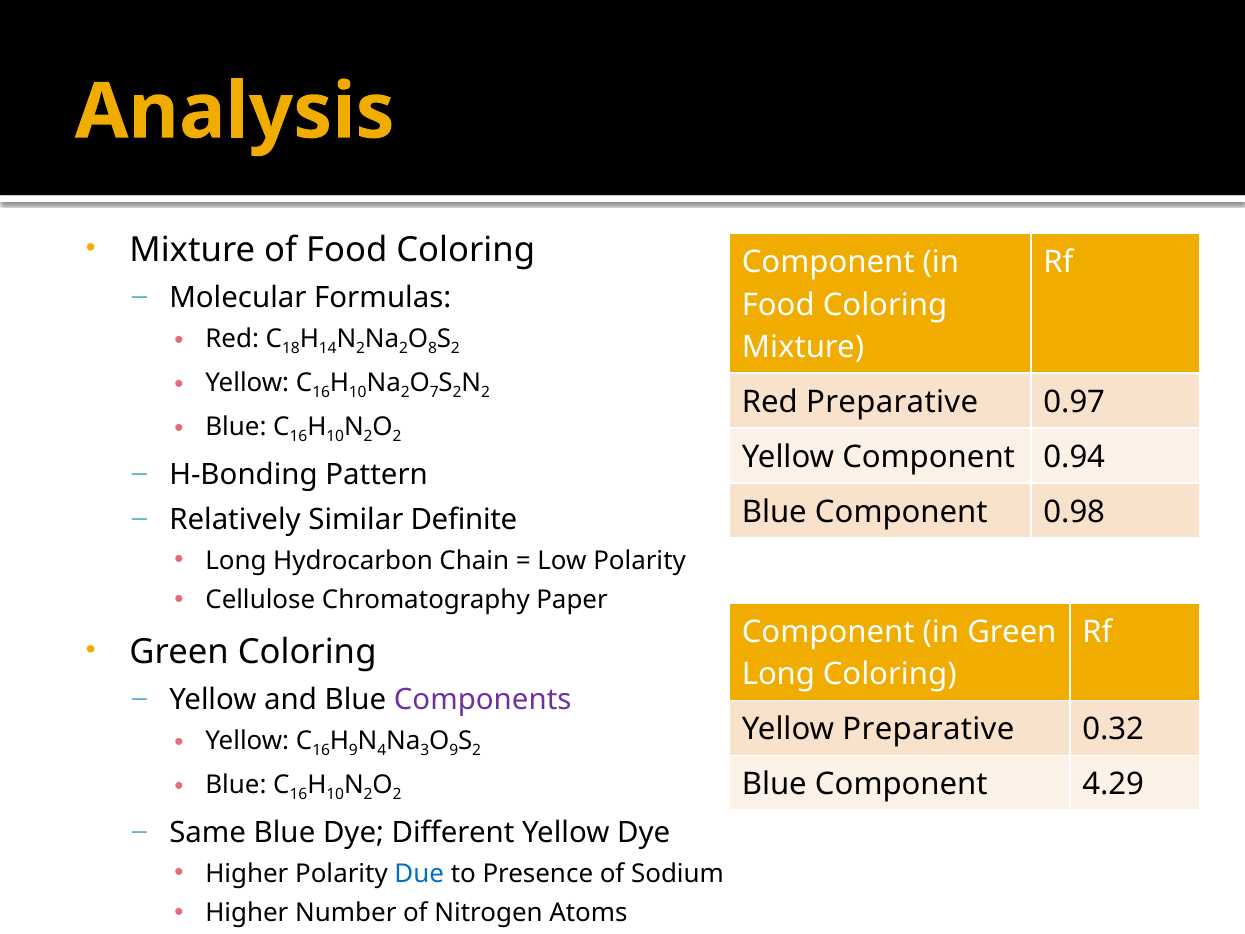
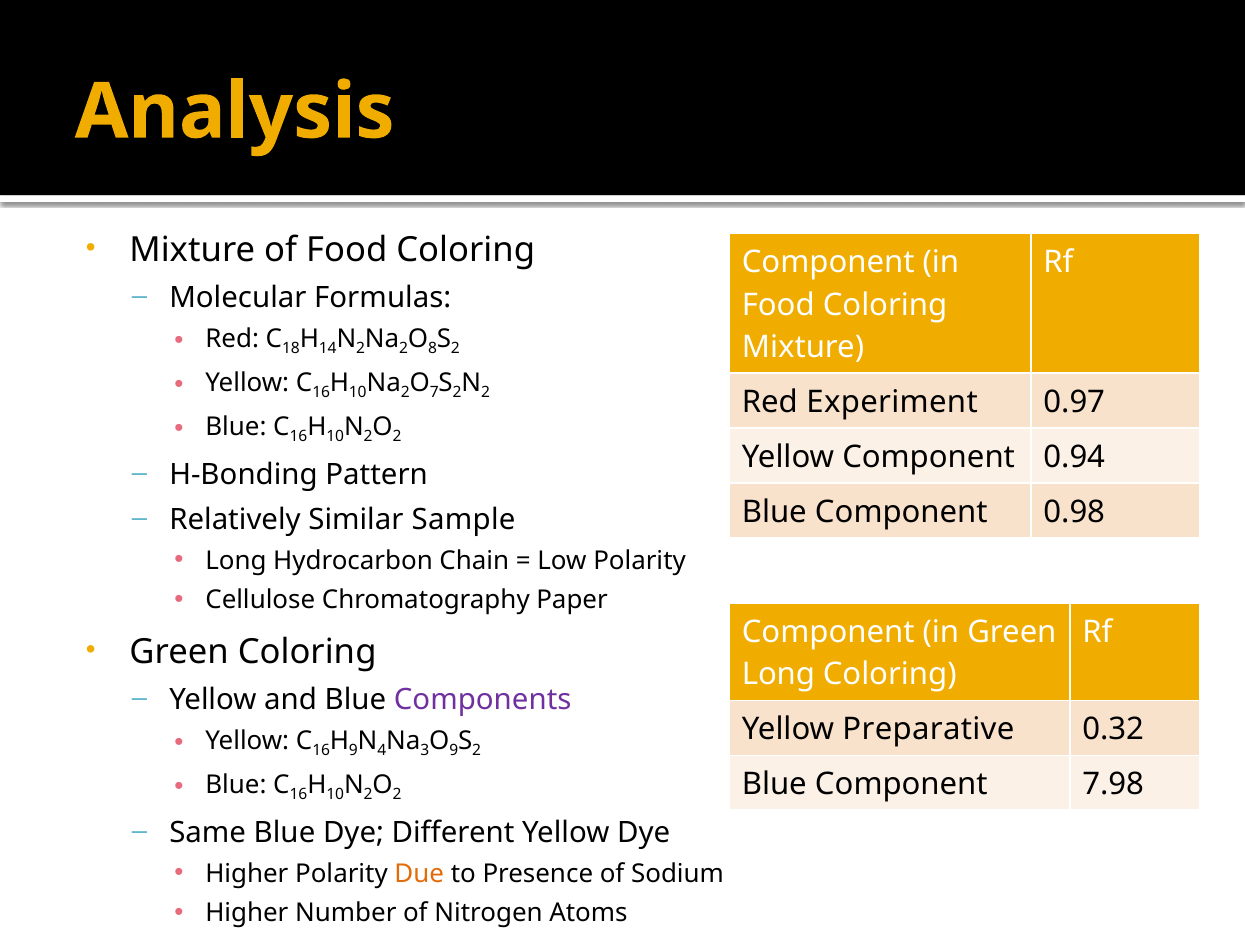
Red Preparative: Preparative -> Experiment (892, 402)
Definite: Definite -> Sample (464, 519)
4.29: 4.29 -> 7.98 (1113, 784)
Due colour: blue -> orange (419, 874)
